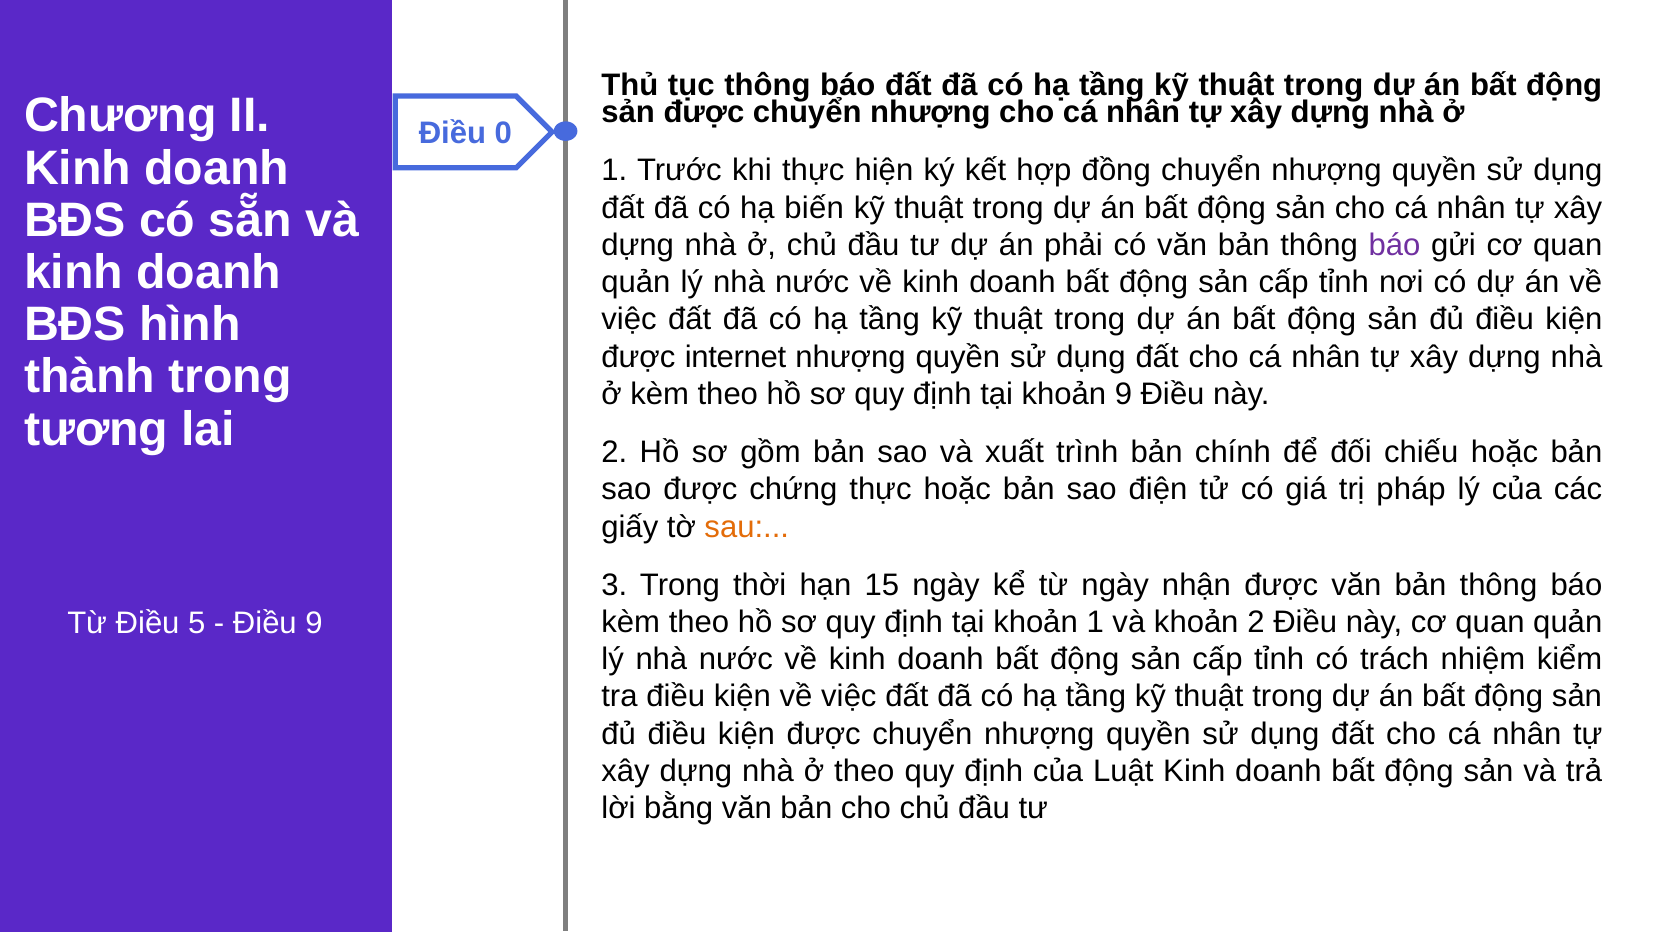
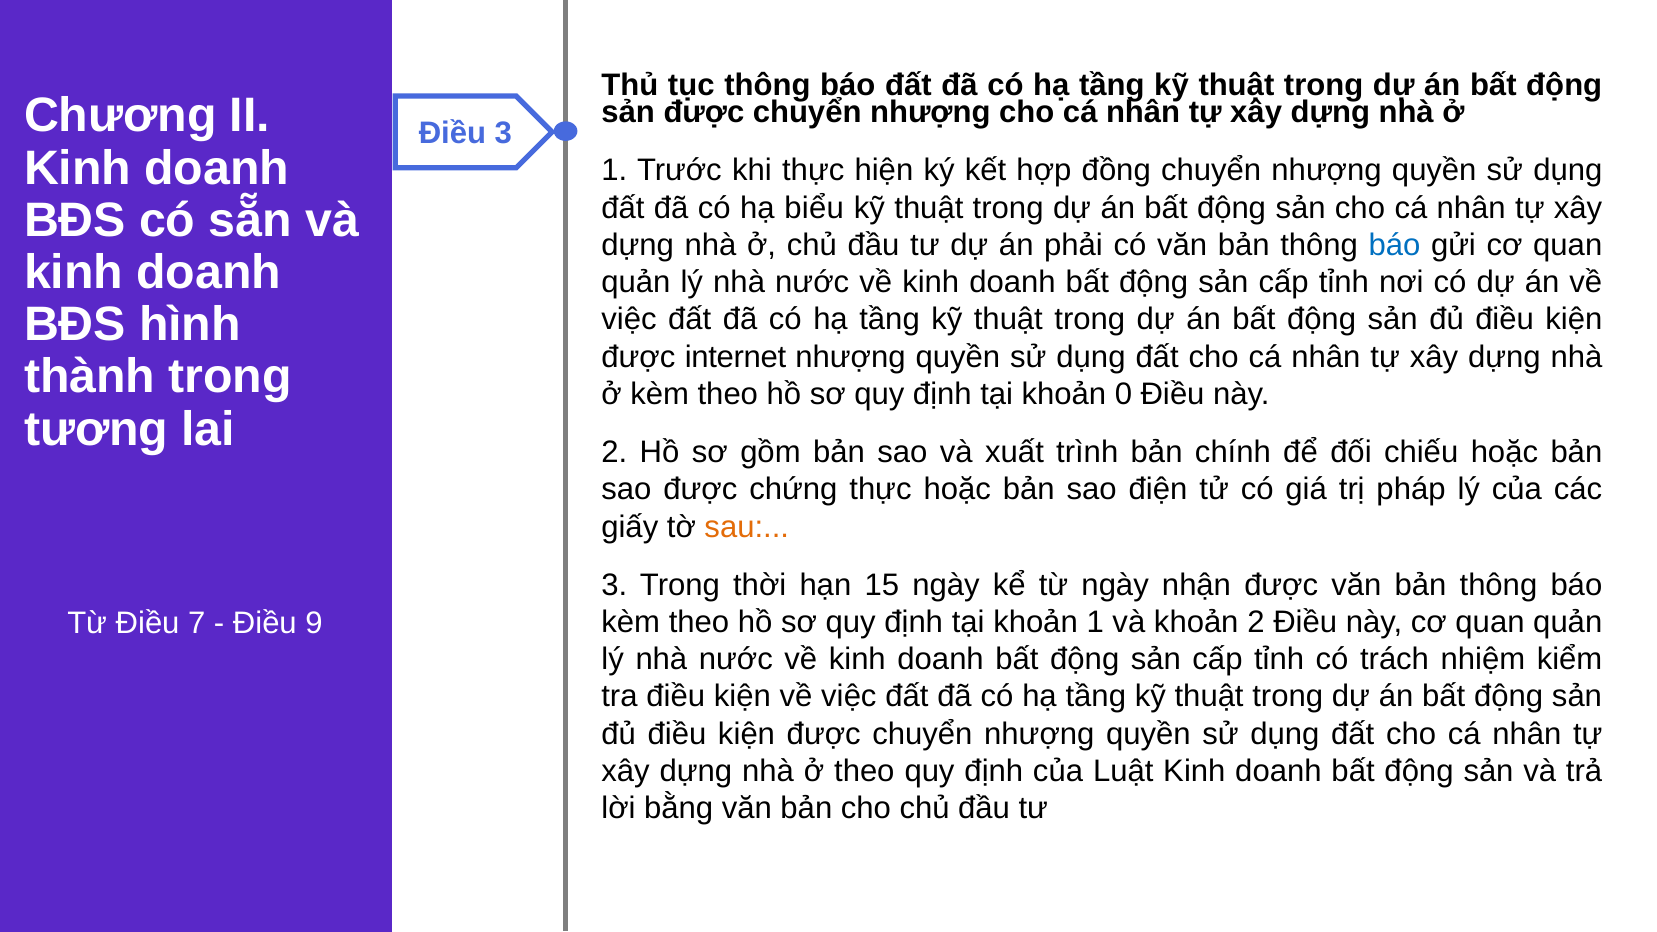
Điều 0: 0 -> 3 (503, 133)
biến: biến -> biểu (814, 208)
báo colour: purple -> blue (1394, 245)
khoản 9: 9 -> 0 (1123, 394)
5: 5 -> 7 (197, 623)
